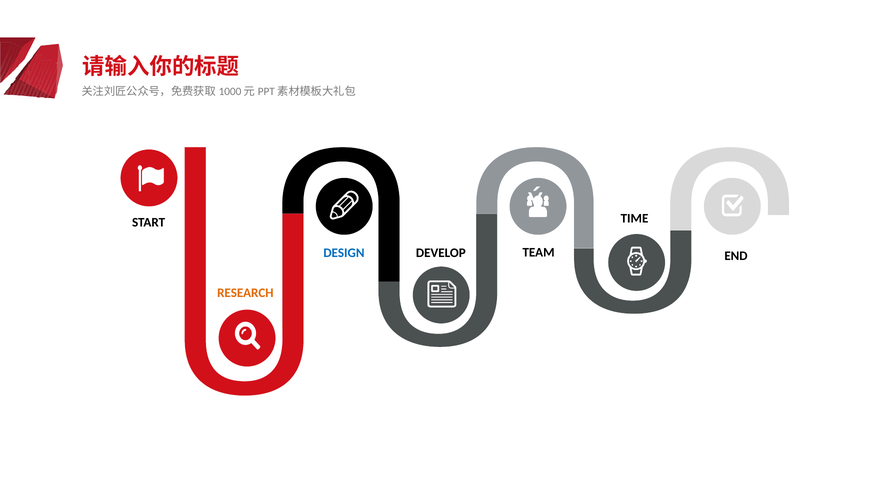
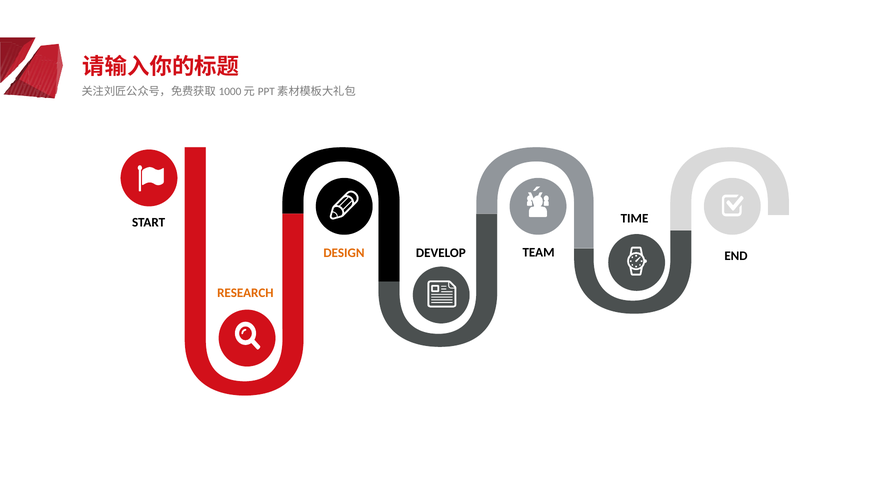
DESIGN colour: blue -> orange (344, 253)
